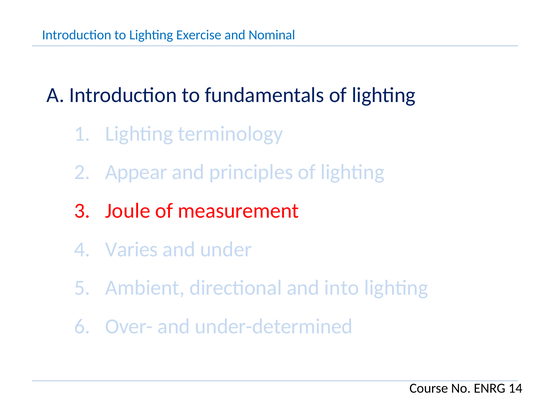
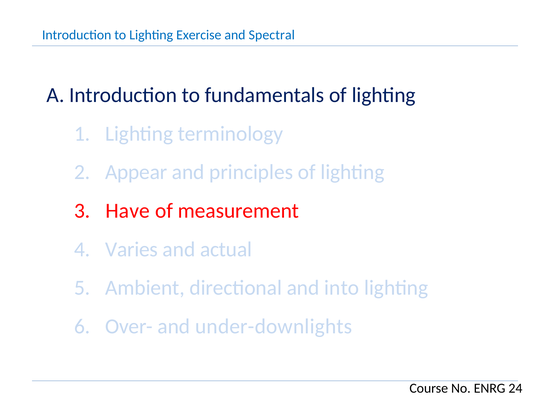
Nominal: Nominal -> Spectral (272, 35)
Joule: Joule -> Have (128, 210)
under: under -> actual (226, 249)
under-determined: under-determined -> under-downlights (274, 326)
14: 14 -> 24 (515, 388)
